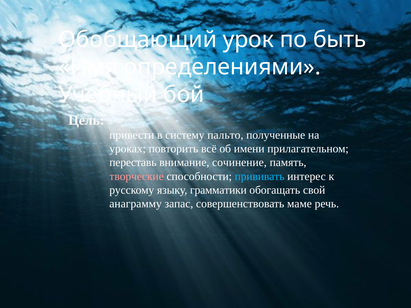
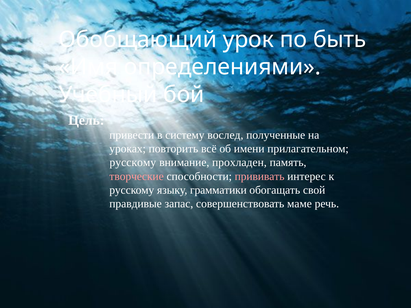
пальто: пальто -> вослед (225, 135)
переставь: переставь -> русскому (133, 163)
сочинение: сочинение -> прохладен (239, 163)
прививать colour: light blue -> pink (260, 176)
анаграмму: анаграмму -> правдивые (136, 204)
